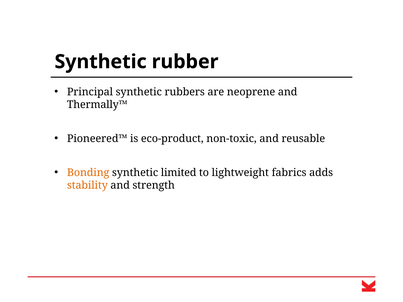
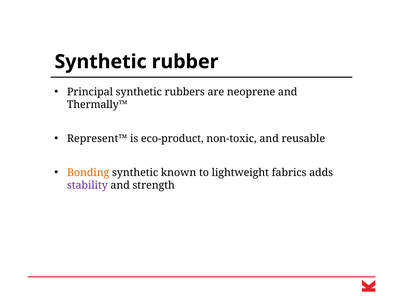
Pioneered™: Pioneered™ -> Represent™ (97, 139)
limited: limited -> known (179, 173)
stability colour: orange -> purple (87, 185)
